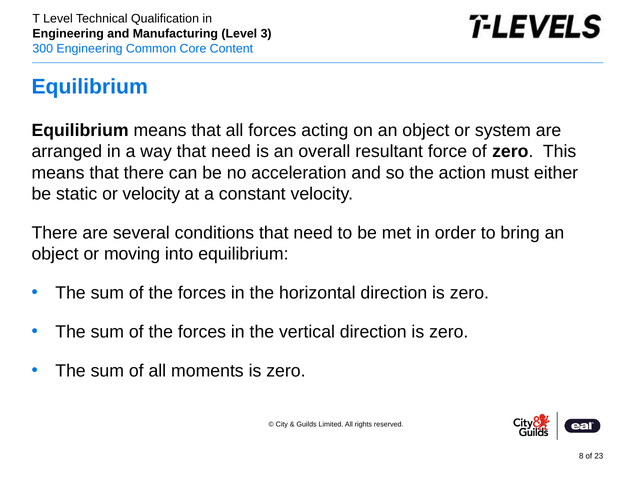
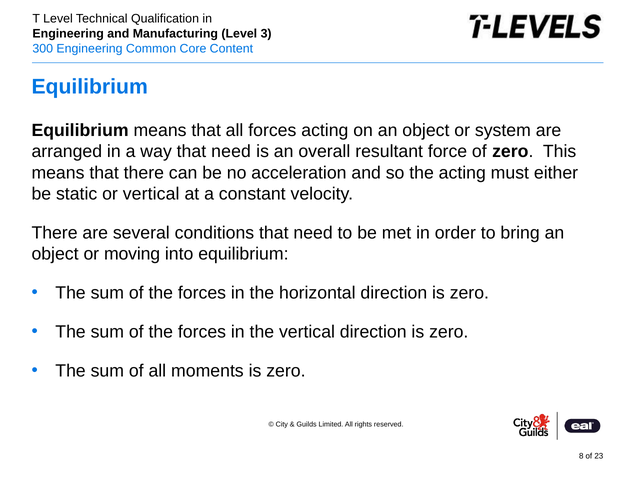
the action: action -> acting (462, 173)
or velocity: velocity -> vertical (151, 194)
